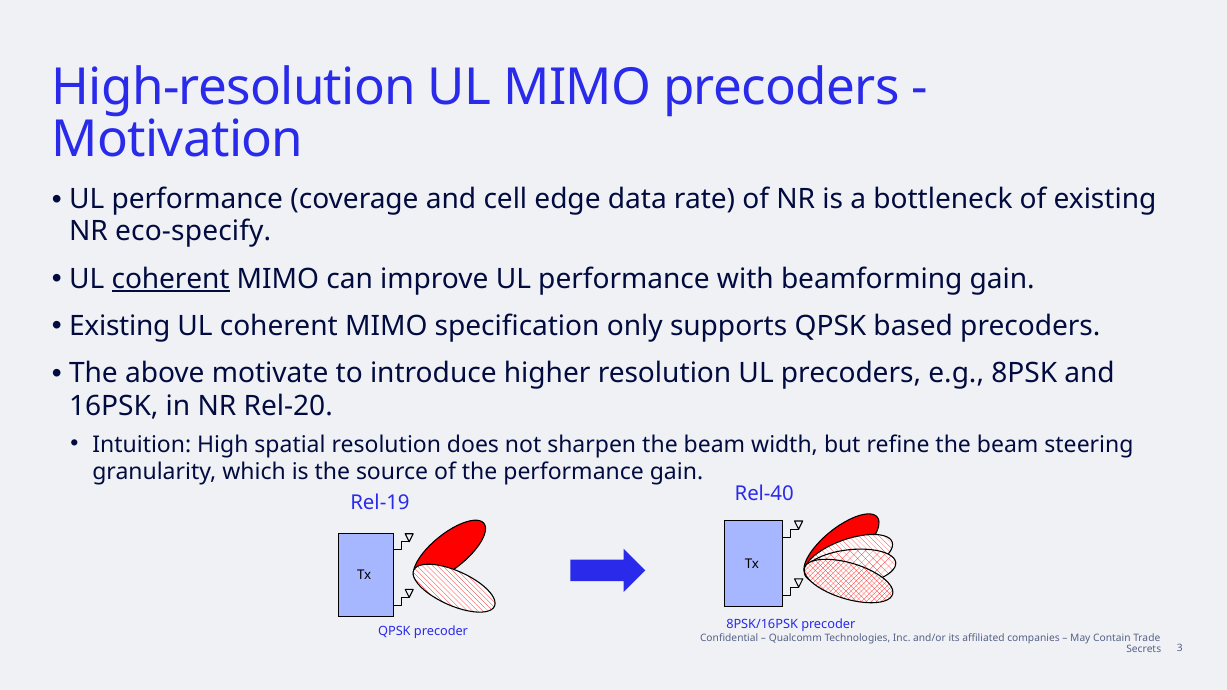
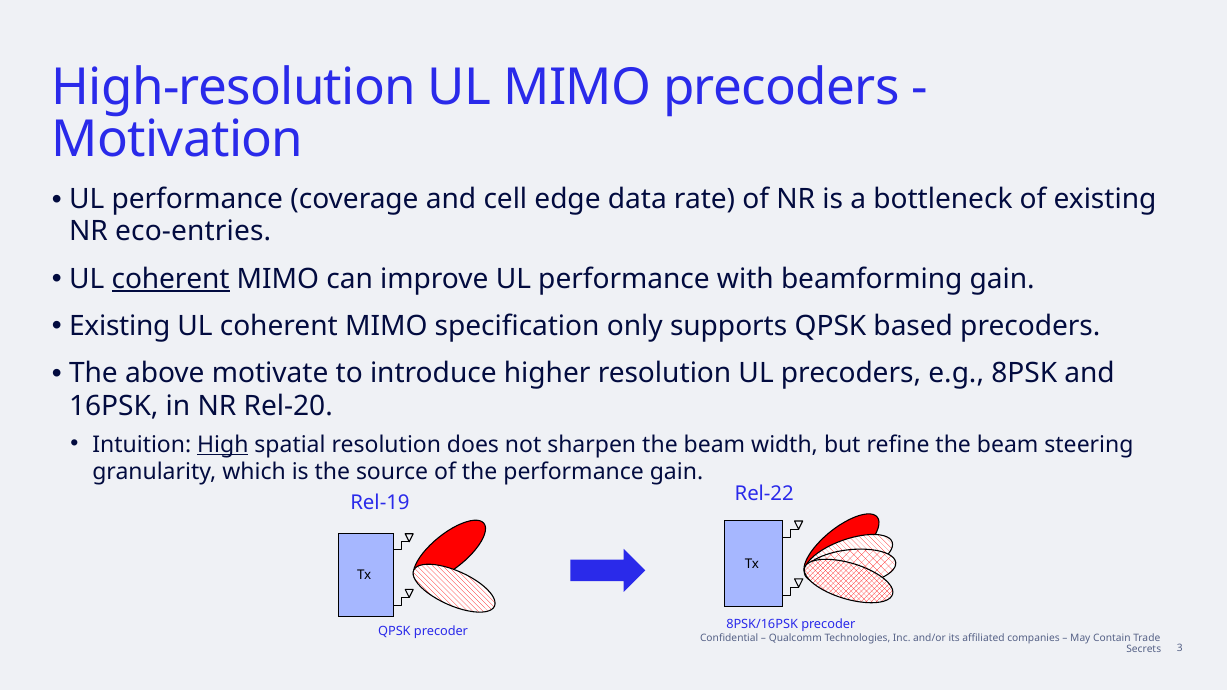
eco-specify: eco-specify -> eco-entries (193, 232)
High underline: none -> present (223, 445)
Rel-40: Rel-40 -> Rel-22 (764, 494)
